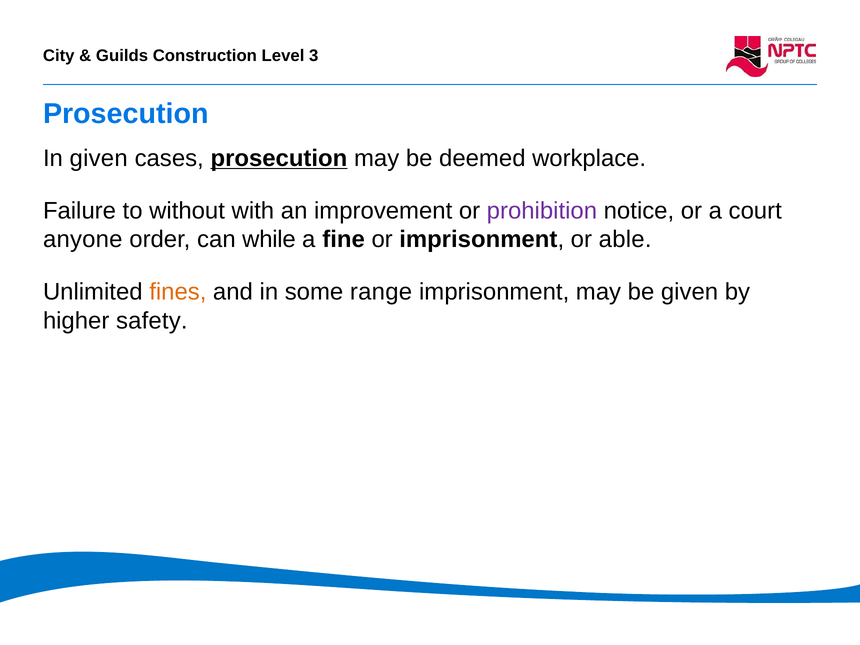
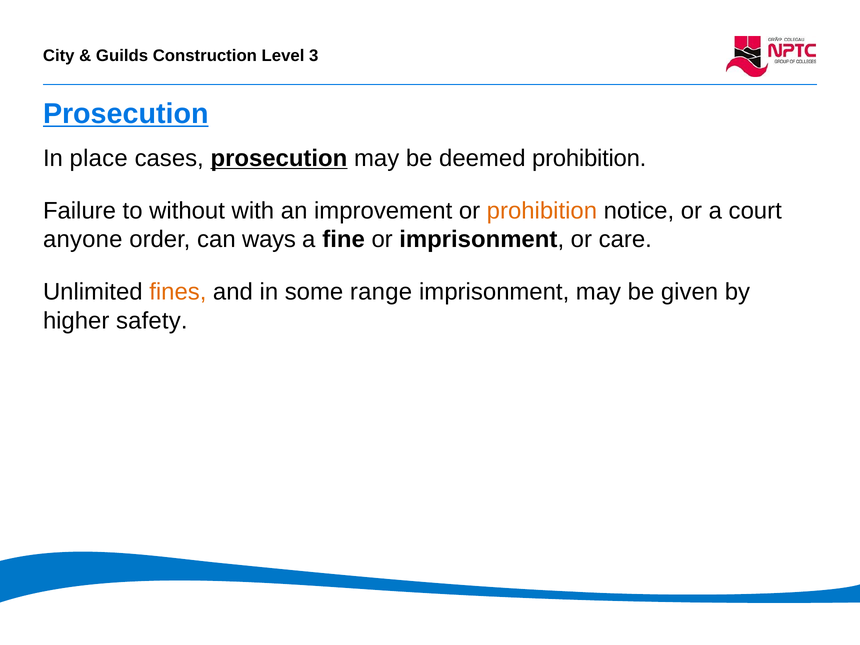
Prosecution underline: none -> present (126, 114)
In given: given -> place (99, 158)
deemed workplace: workplace -> prohibition (589, 158)
prohibition colour: purple -> orange (542, 211)
while: while -> ways (269, 239)
able: able -> care (625, 239)
